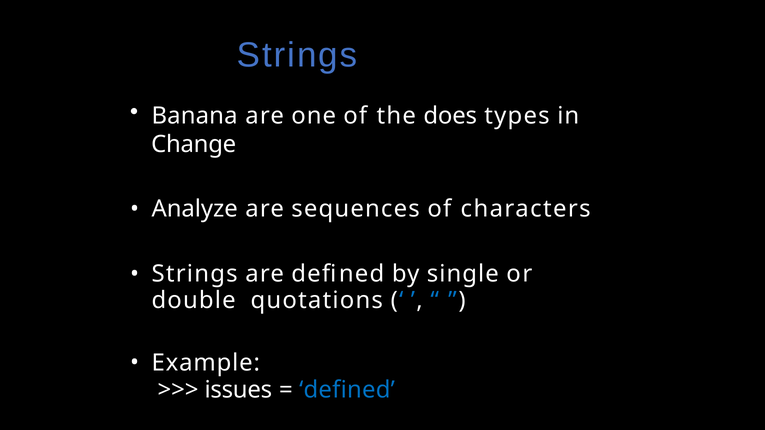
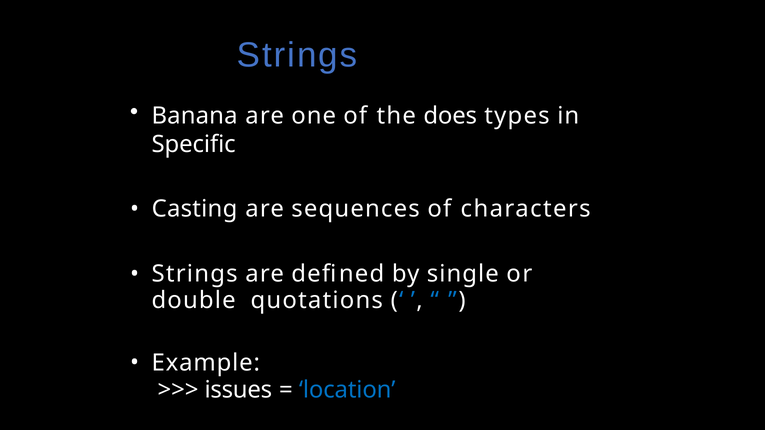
Change: Change -> Specific (194, 145)
Analyze: Analyze -> Casting (195, 209)
defined: defined -> location (347, 390)
